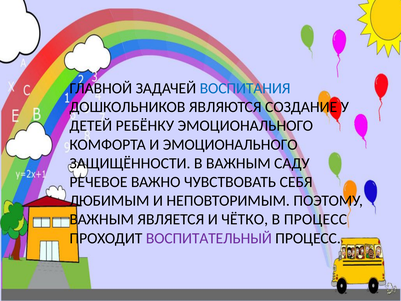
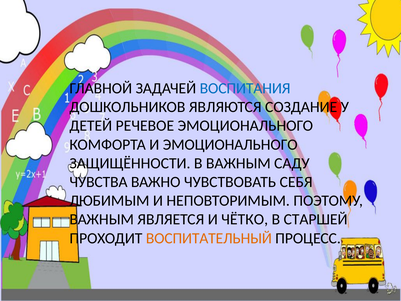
РЕБЁНКУ: РЕБЁНКУ -> РЕЧЕВОЕ (145, 126)
РЕЧЕВОЕ: РЕЧЕВОЕ -> ЧУВСТВА (98, 182)
В ПРОЦЕСС: ПРОЦЕСС -> СТАРШЕЙ (316, 219)
ВОСПИТАТЕЛЬНЫЙ colour: purple -> orange (209, 238)
